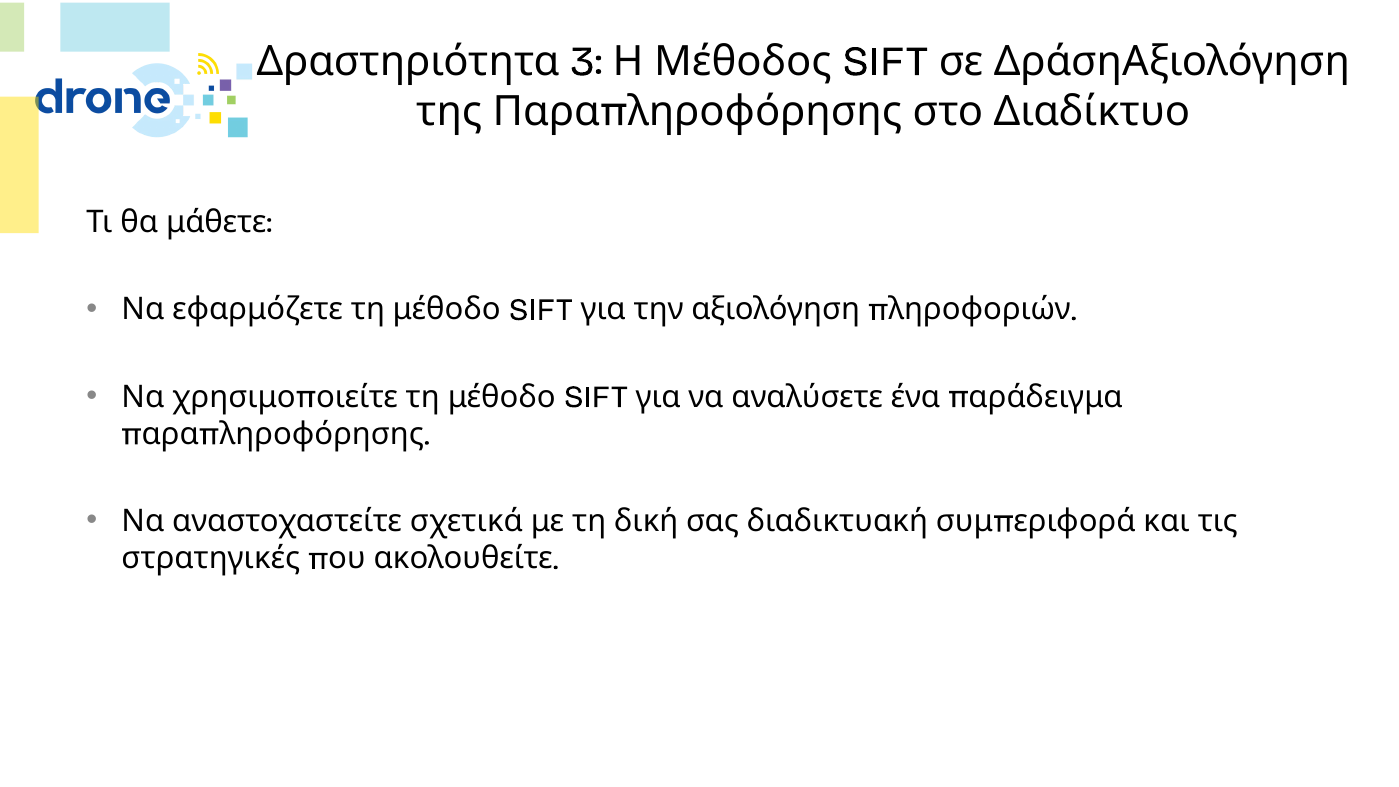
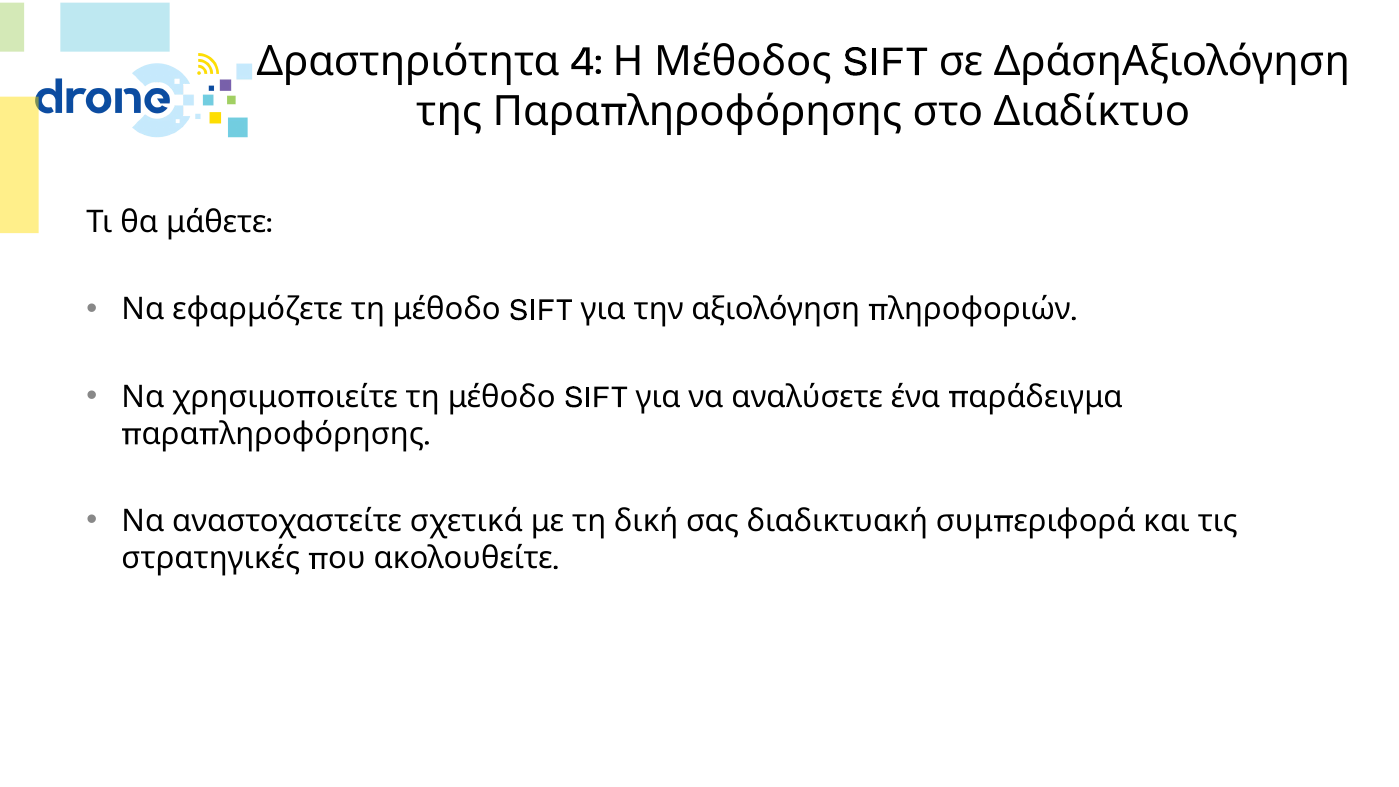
3: 3 -> 4 (586, 61)
